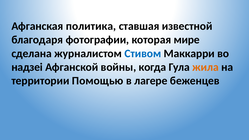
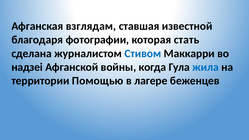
политика: политика -> взглядам (91, 26)
мире: мире -> стать (187, 40)
жила colour: orange -> blue (206, 67)
